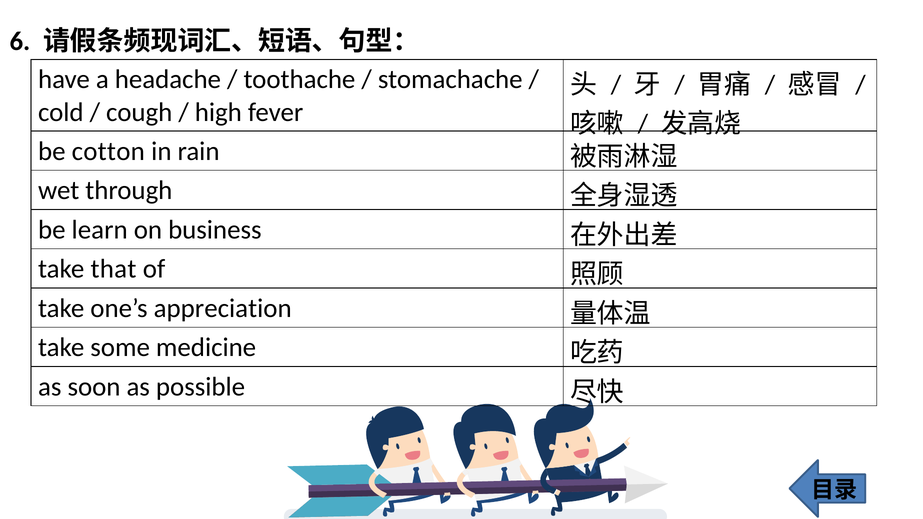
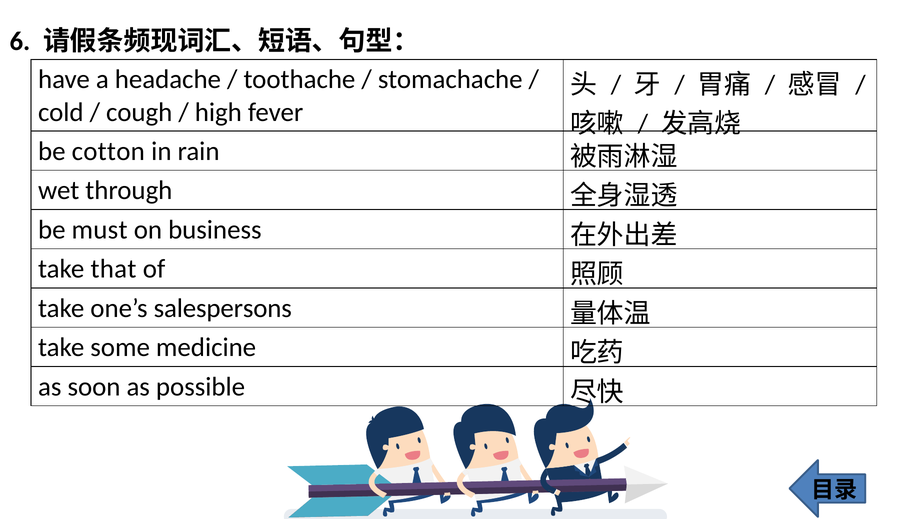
learn: learn -> must (100, 230)
appreciation: appreciation -> salespersons (223, 308)
